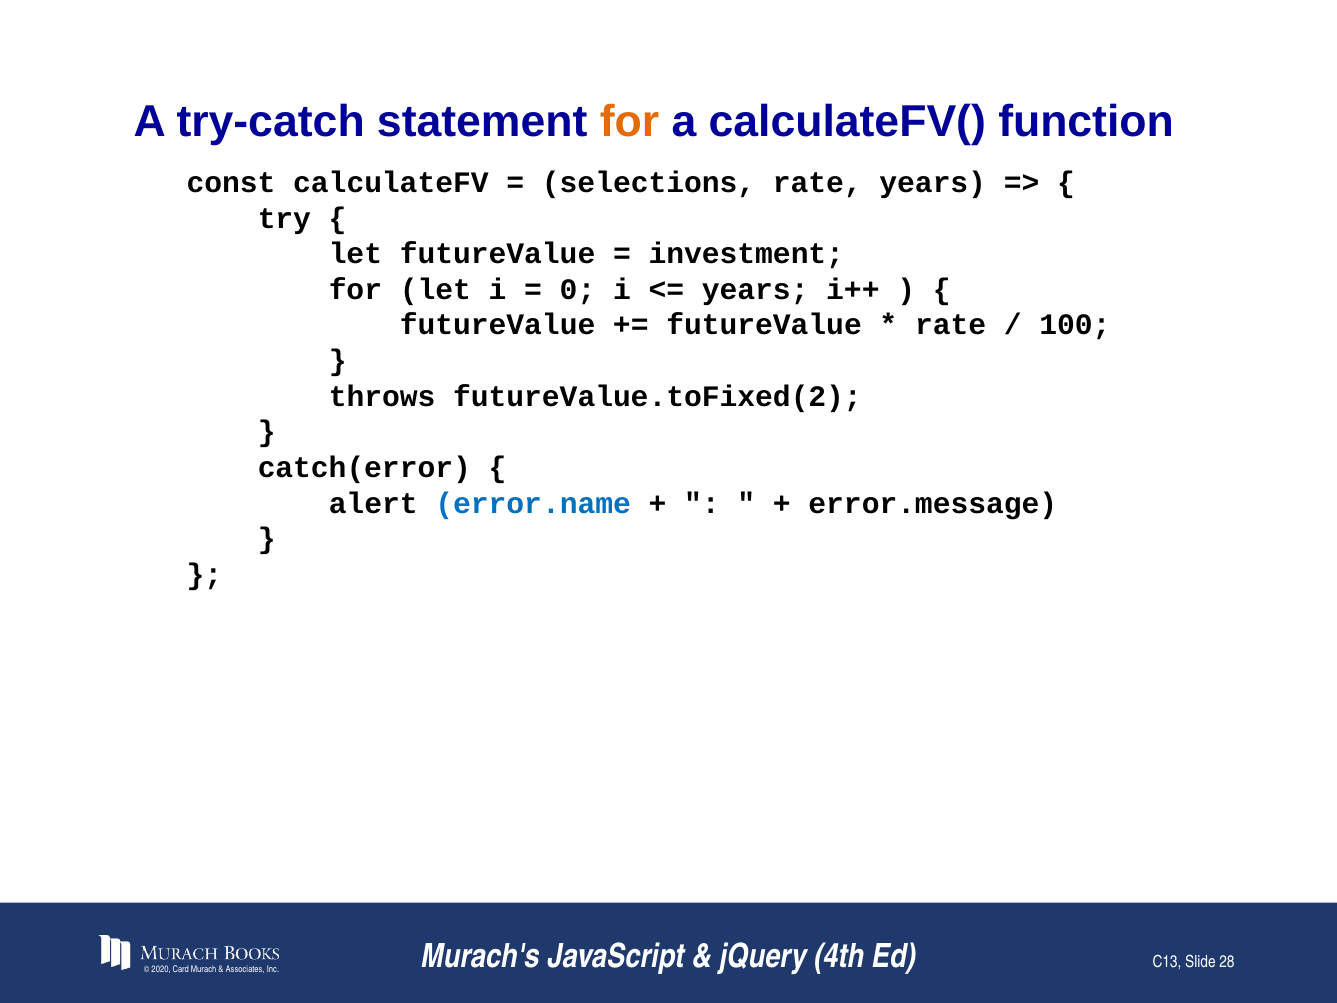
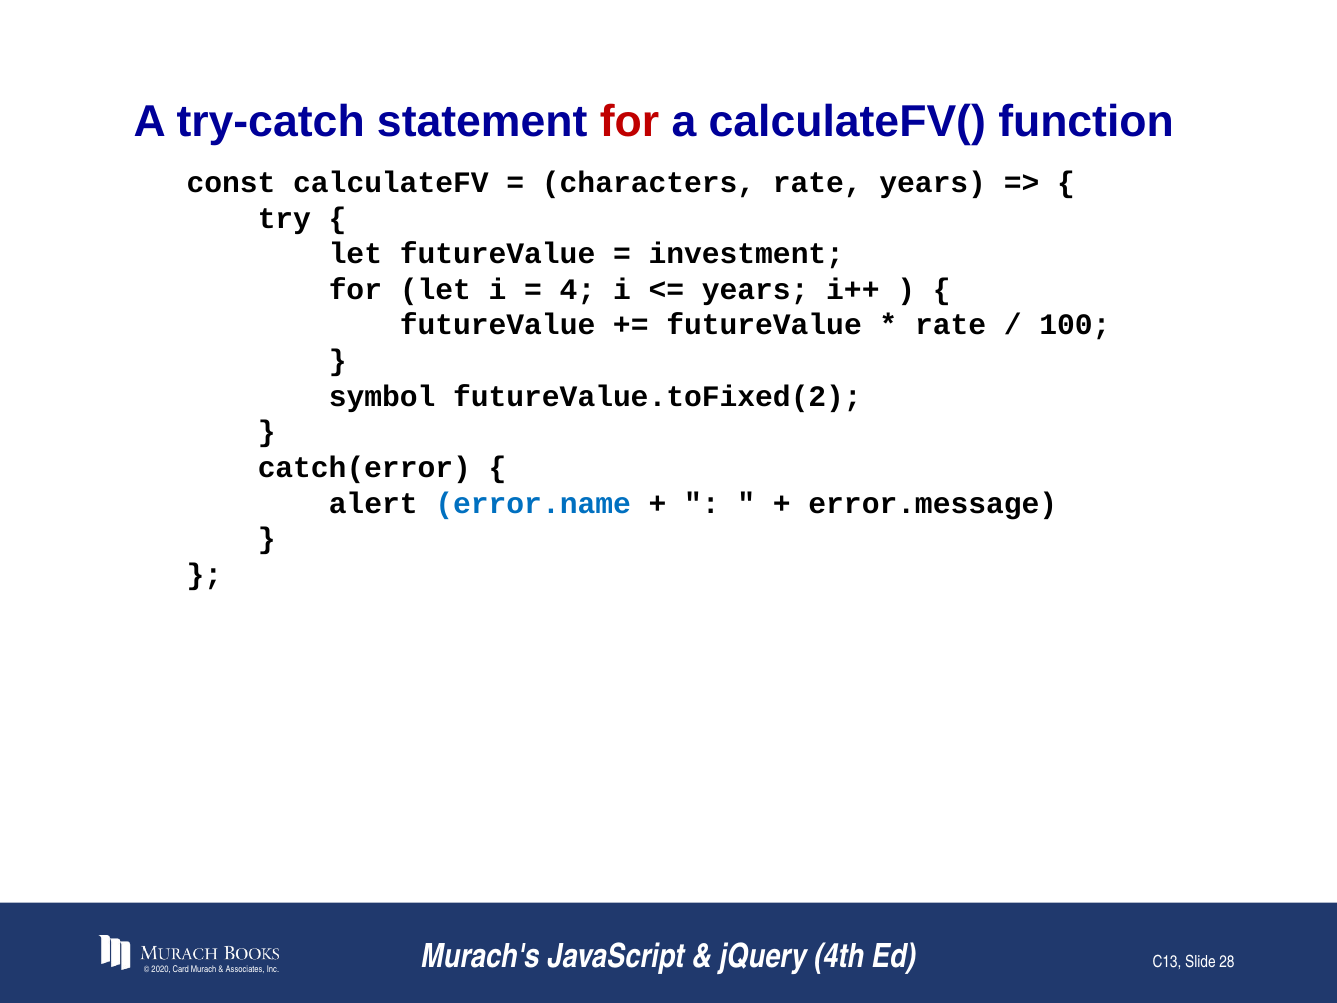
for colour: orange -> red (629, 121)
selections: selections -> characters (649, 183)
0: 0 -> 4 (578, 289)
throws: throws -> symbol (382, 396)
